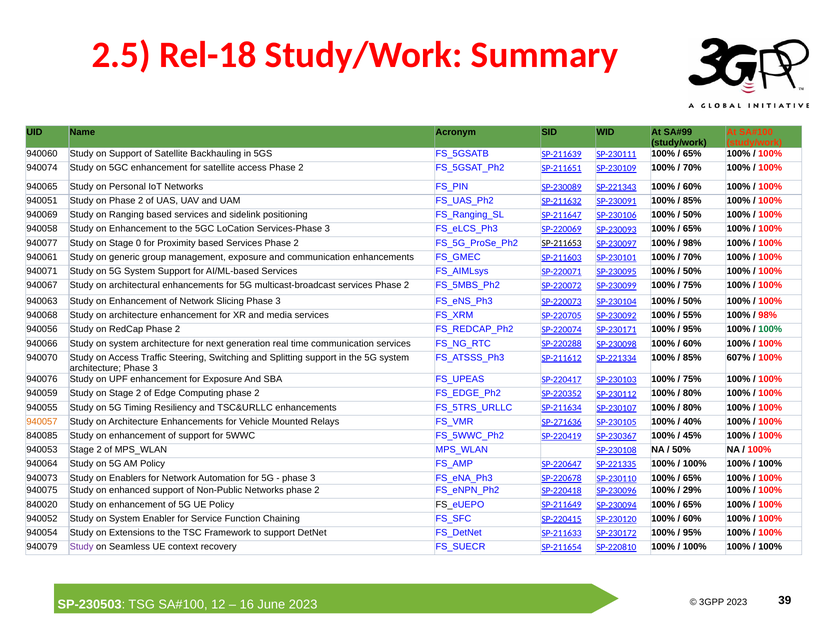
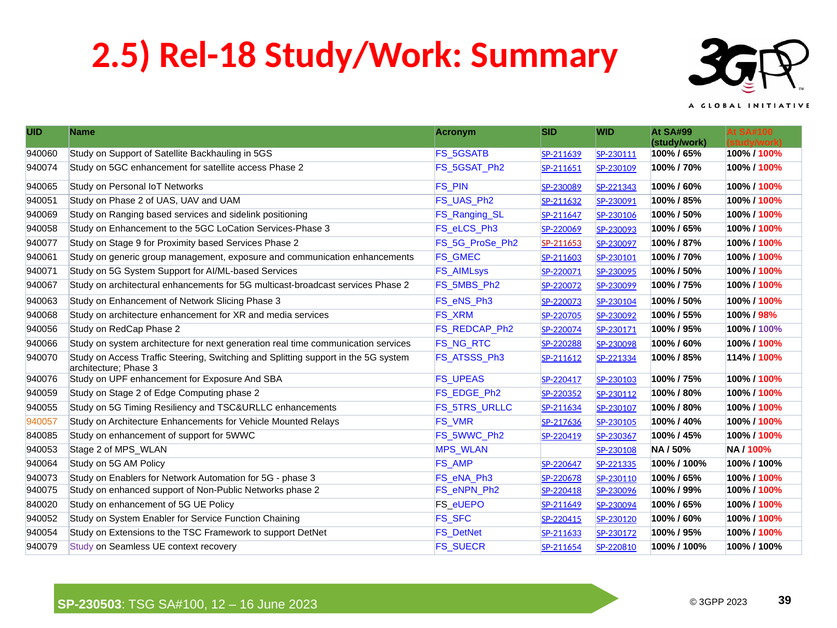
0: 0 -> 9 (139, 243)
SP-211653 colour: black -> red (562, 243)
98%: 98% -> 87% (692, 243)
100% colour: green -> purple (770, 329)
607%: 607% -> 114% (739, 357)
SP-271636: SP-271636 -> SP-217636 (562, 422)
29%: 29% -> 99% (692, 490)
